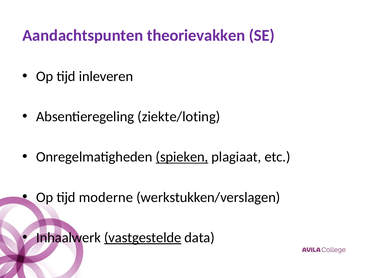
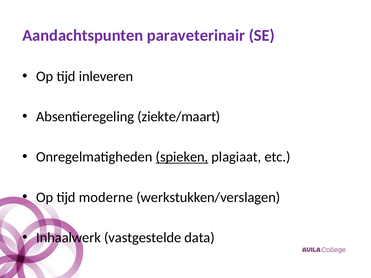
theorievakken: theorievakken -> paraveterinair (196, 35)
ziekte/loting: ziekte/loting -> ziekte/maart (179, 117)
vastgestelde underline: present -> none (143, 238)
